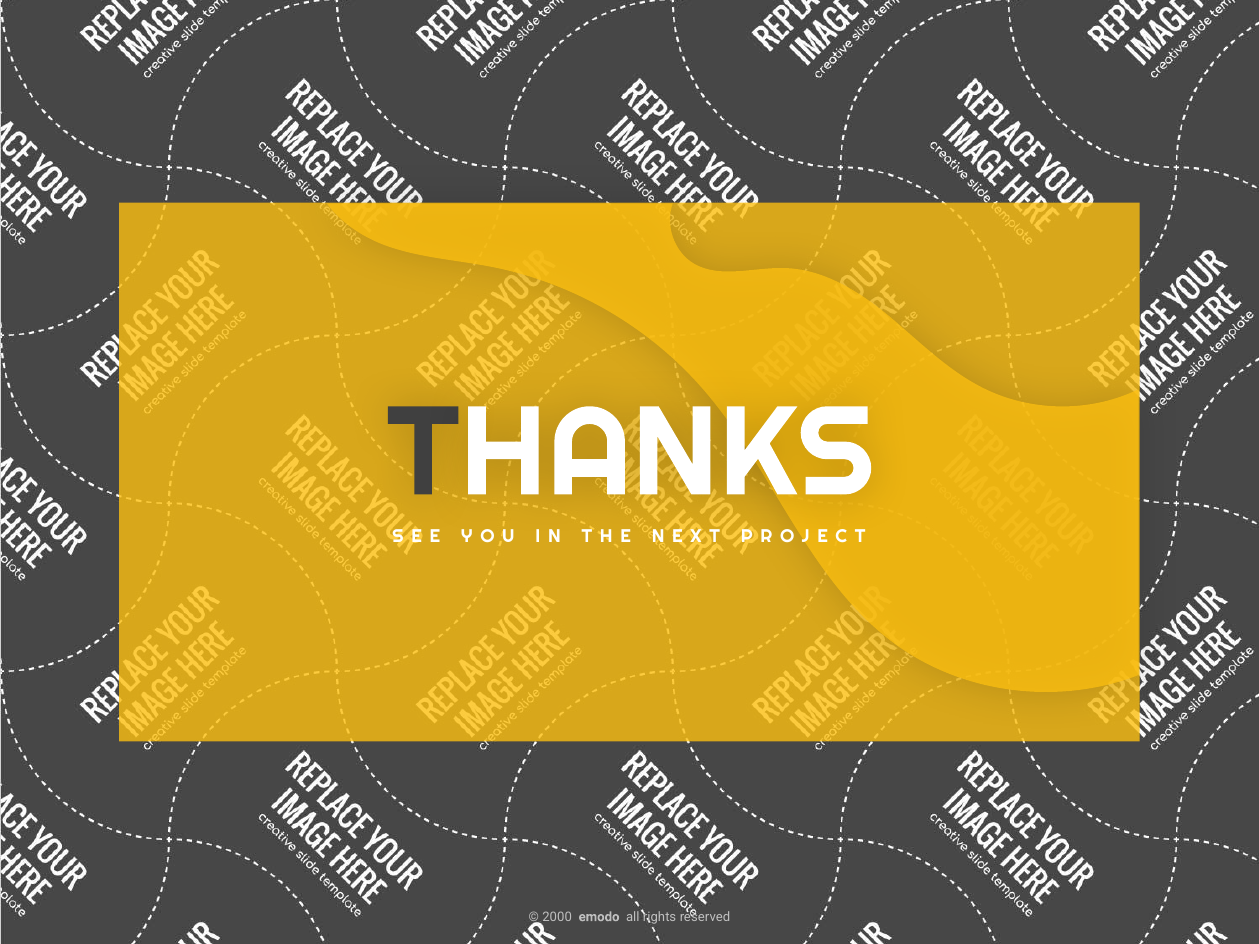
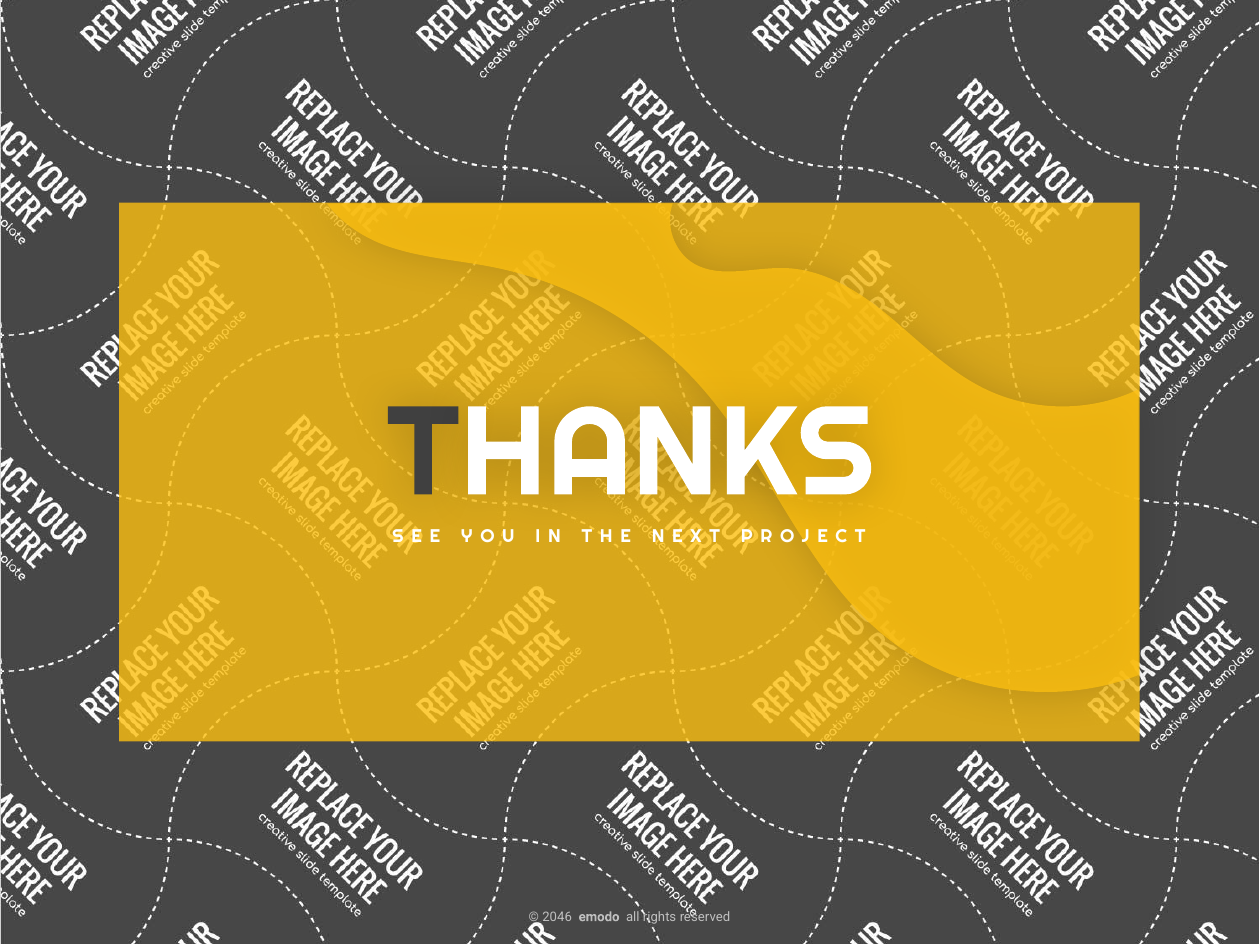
2000: 2000 -> 2046 (557, 917)
